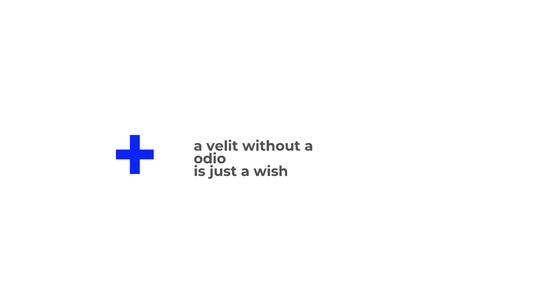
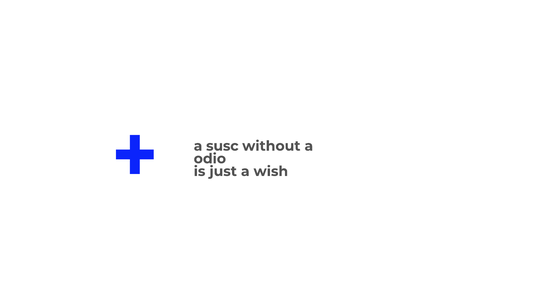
velit: velit -> susc (222, 146)
